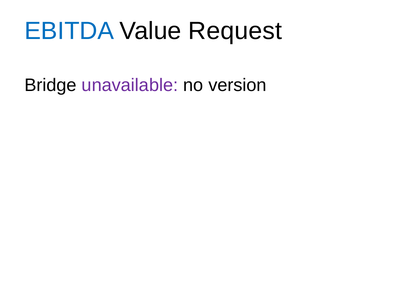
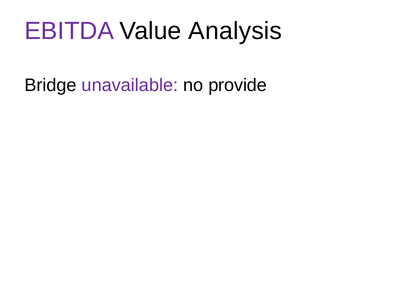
EBITDA colour: blue -> purple (69, 31)
Request: Request -> Analysis (235, 31)
version: version -> provide (238, 85)
